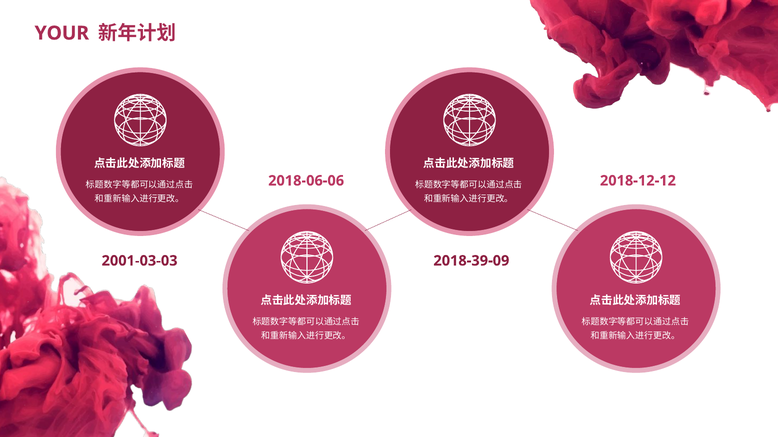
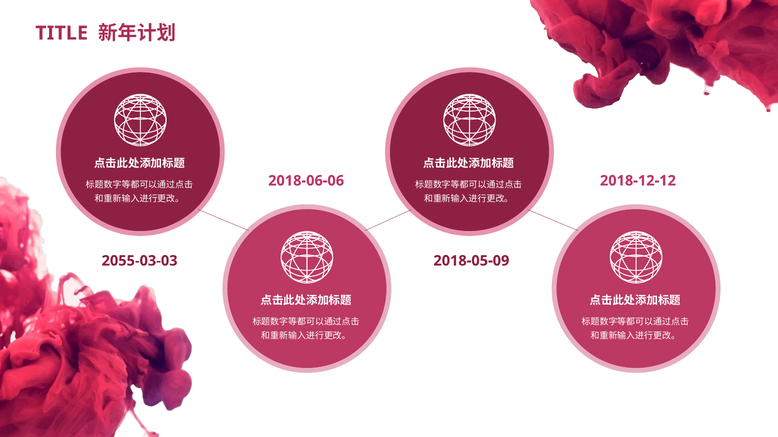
YOUR: YOUR -> TITLE (62, 33)
2001-03-03: 2001-03-03 -> 2055-03-03 (140, 261)
2018-39-09: 2018-39-09 -> 2018-05-09 (471, 261)
